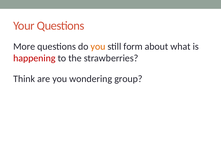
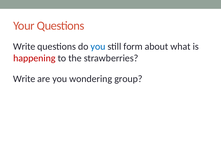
More: More -> Write (24, 46)
you colour: orange -> blue (98, 46)
Think: Think -> Write (24, 79)
